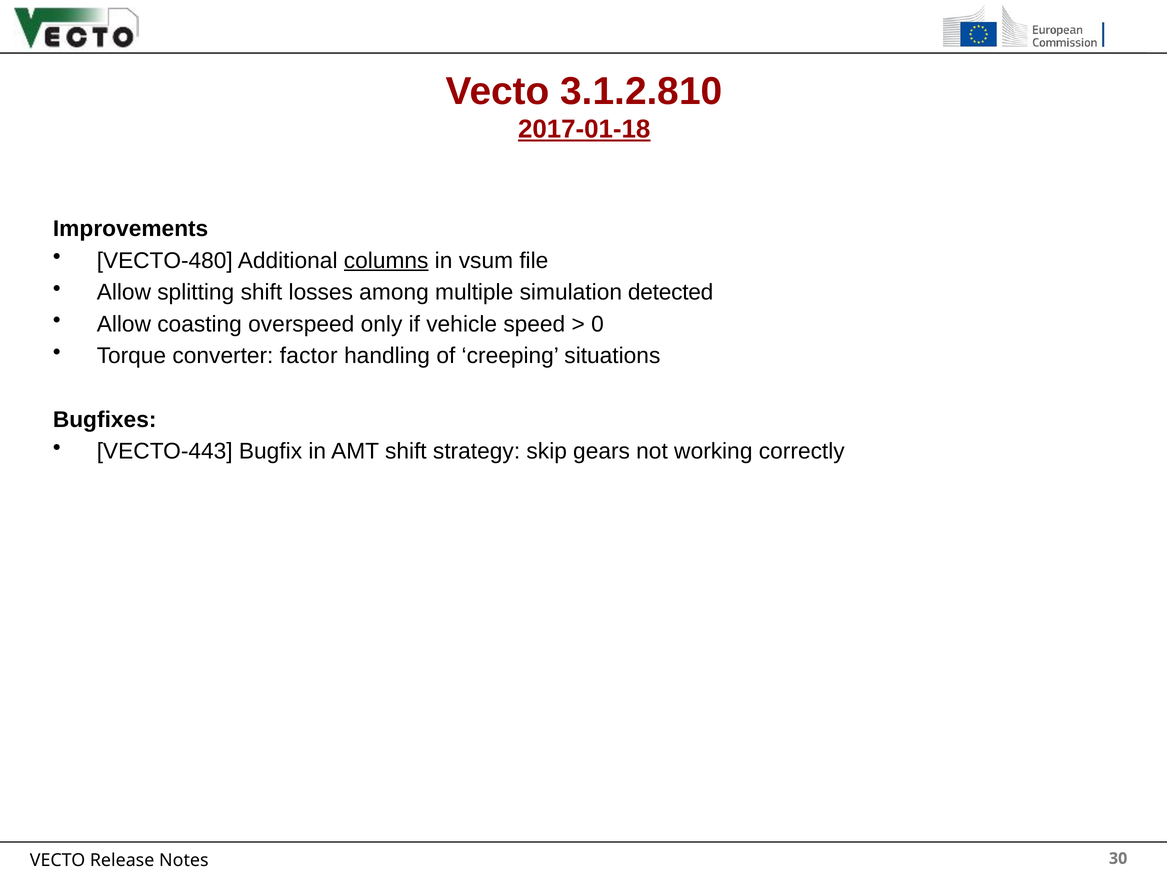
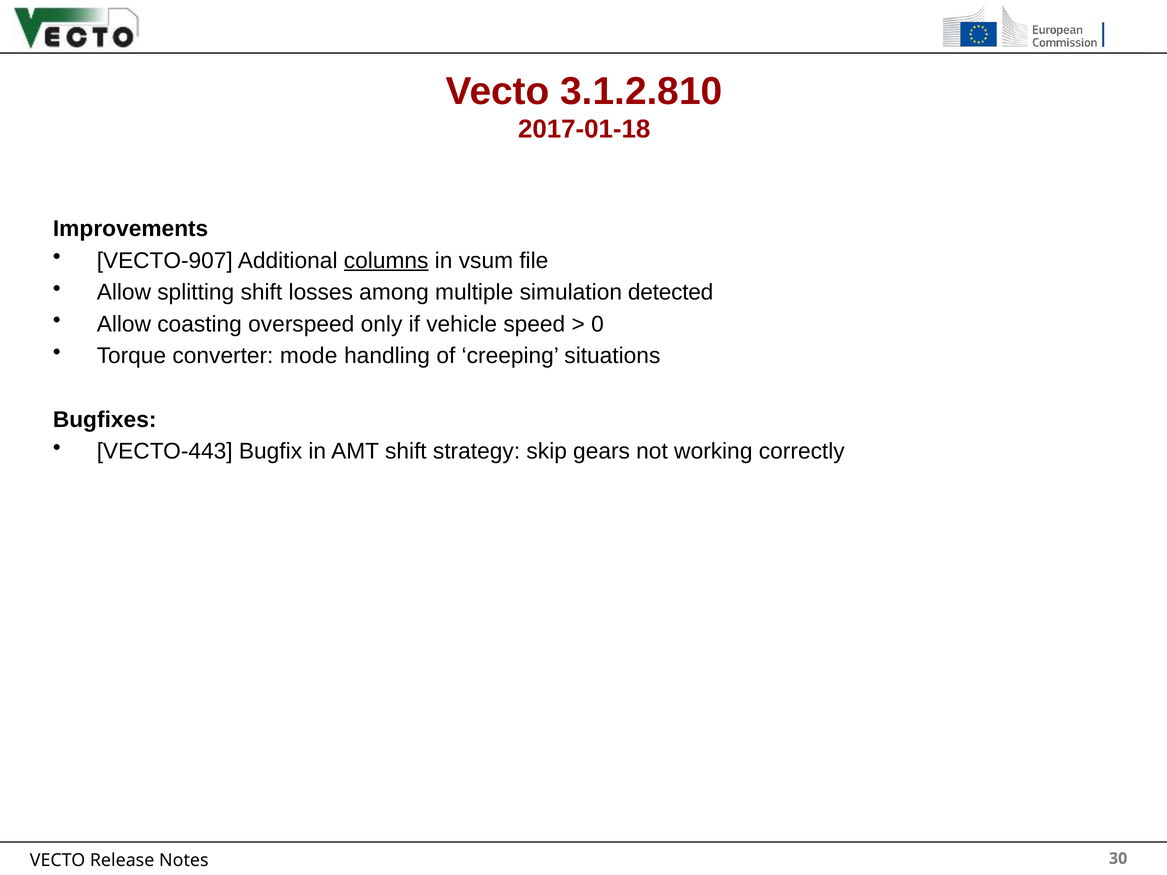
2017-01-18 underline: present -> none (584, 129)
VECTO-480: VECTO-480 -> VECTO-907 (165, 261)
factor: factor -> mode (309, 356)
